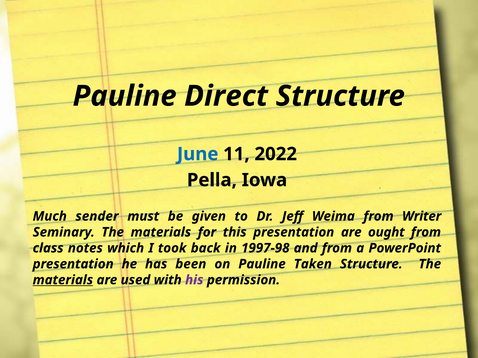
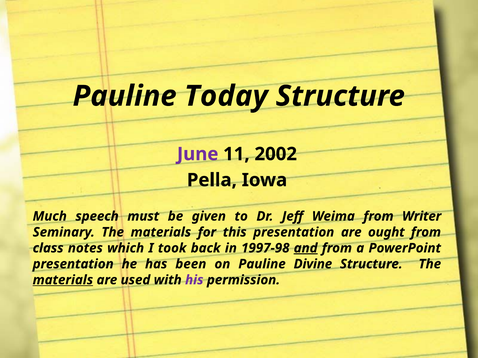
Direct: Direct -> Today (226, 96)
June colour: blue -> purple (198, 154)
2022: 2022 -> 2002 (276, 154)
sender: sender -> speech (97, 217)
and underline: none -> present (306, 248)
Taken: Taken -> Divine (313, 264)
